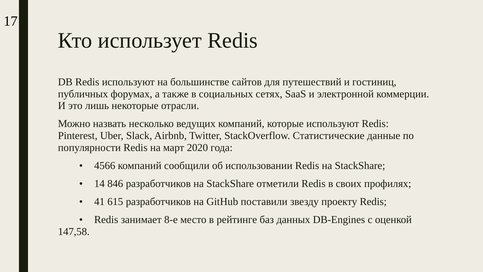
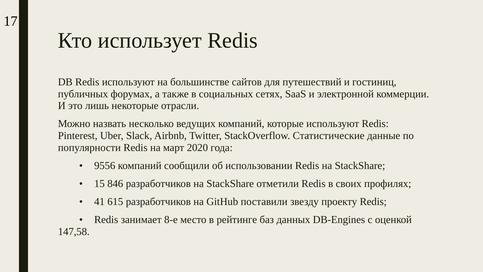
4566: 4566 -> 9556 (105, 165)
14: 14 -> 15 (99, 183)
